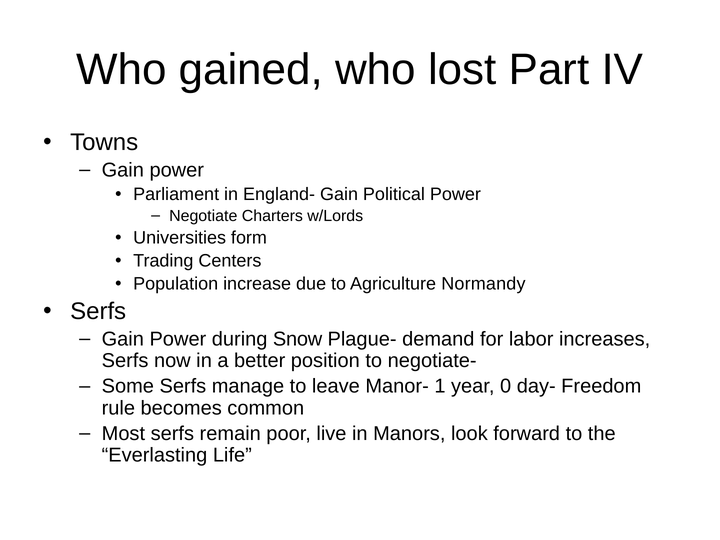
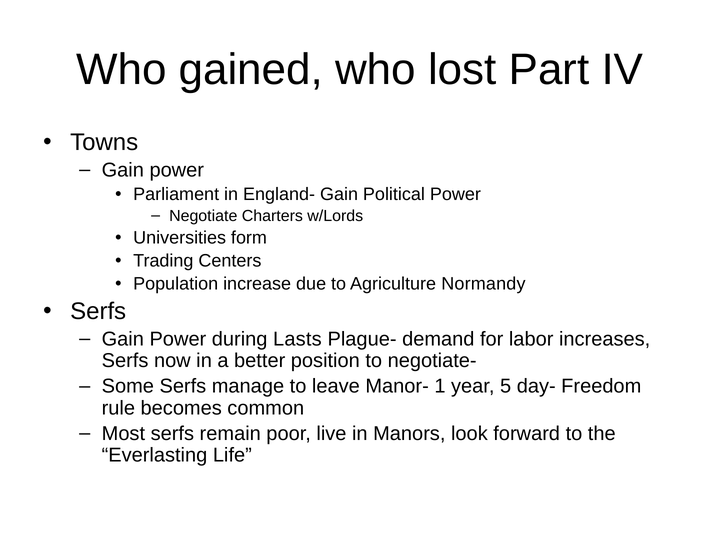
Snow: Snow -> Lasts (297, 339)
0: 0 -> 5 (506, 386)
